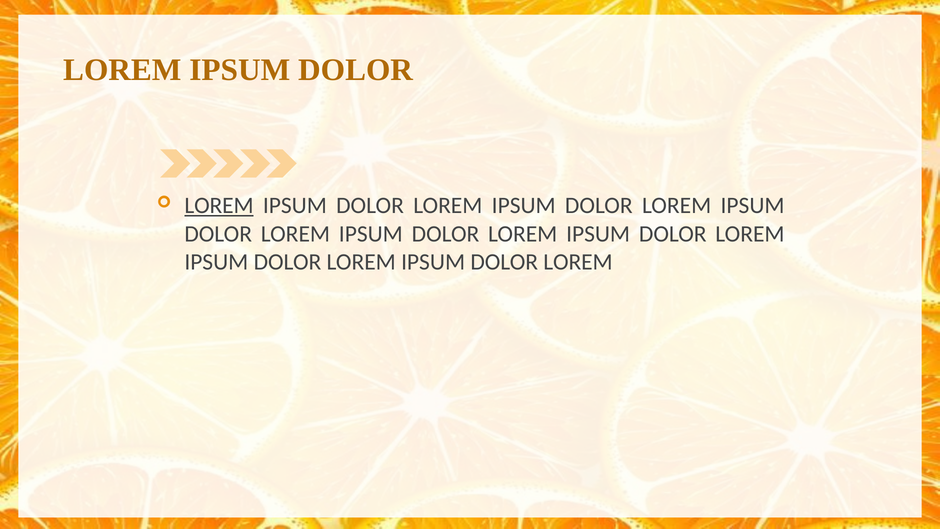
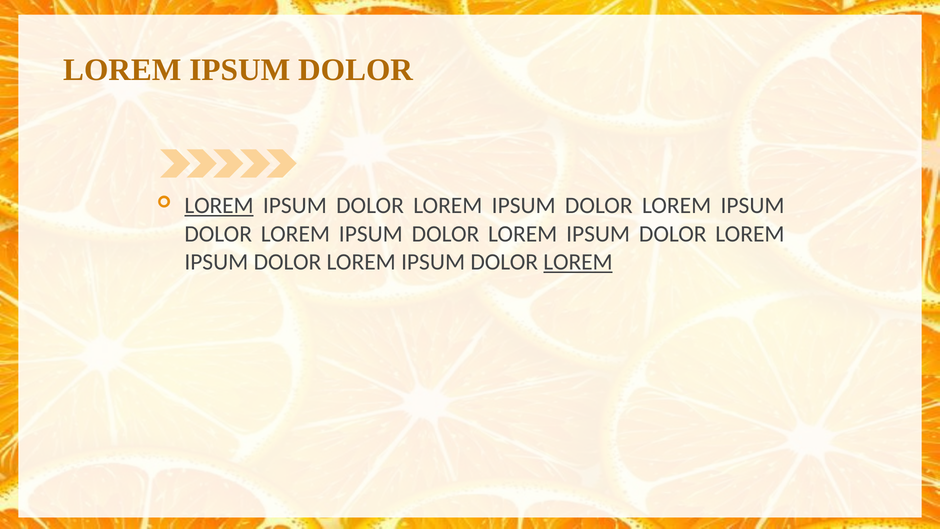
LOREM underline: none -> present (578, 262)
